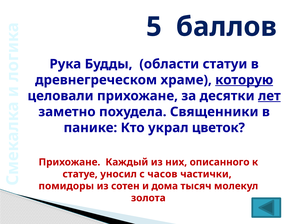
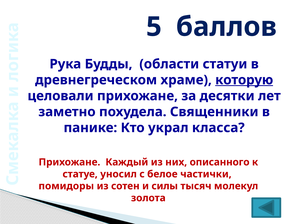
лет underline: present -> none (269, 96)
цветок: цветок -> класса (218, 128)
часов: часов -> белое (162, 174)
дома: дома -> силы (165, 186)
